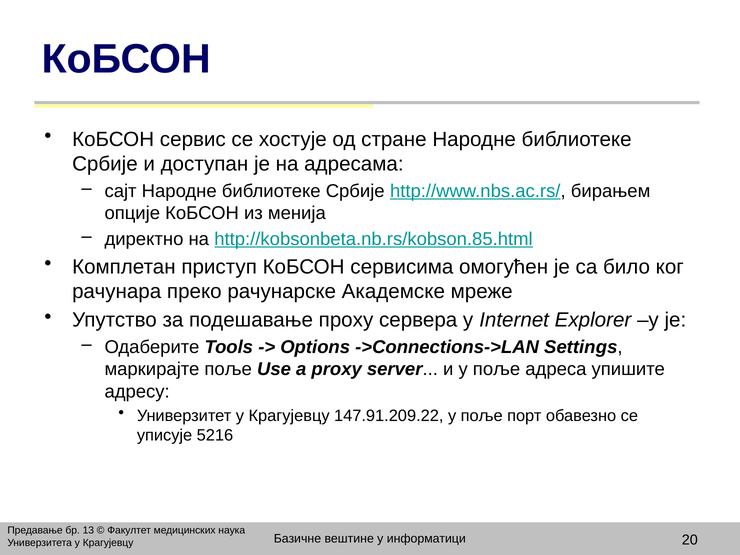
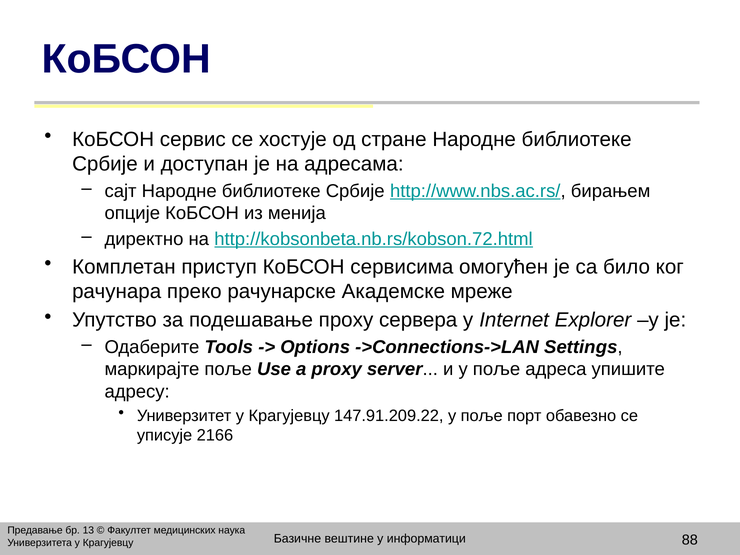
http://kobsonbeta.nb.rs/kobson.85.html: http://kobsonbeta.nb.rs/kobson.85.html -> http://kobsonbeta.nb.rs/kobson.72.html (374, 239)
5216: 5216 -> 2166 (215, 435)
20: 20 -> 88 (690, 540)
